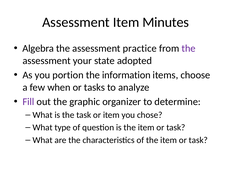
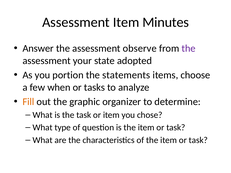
Algebra: Algebra -> Answer (38, 48)
practice: practice -> observe (140, 48)
information: information -> statements (126, 75)
Fill colour: purple -> orange (28, 102)
